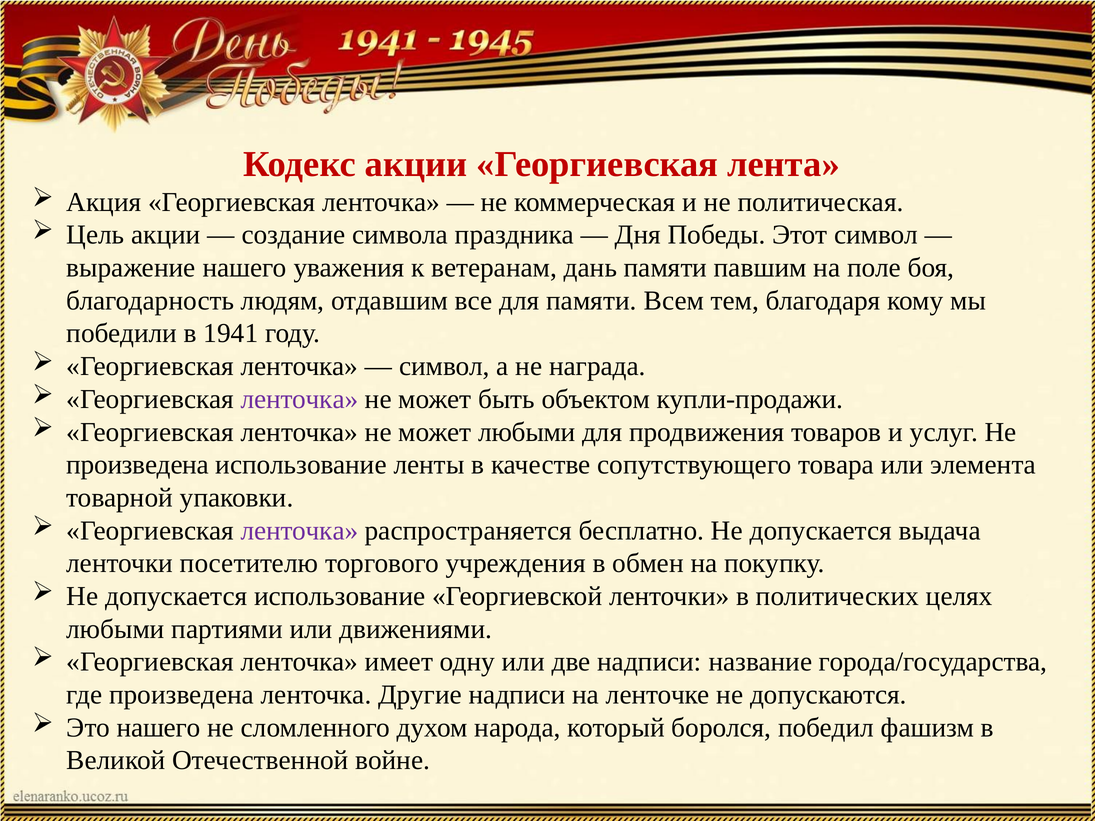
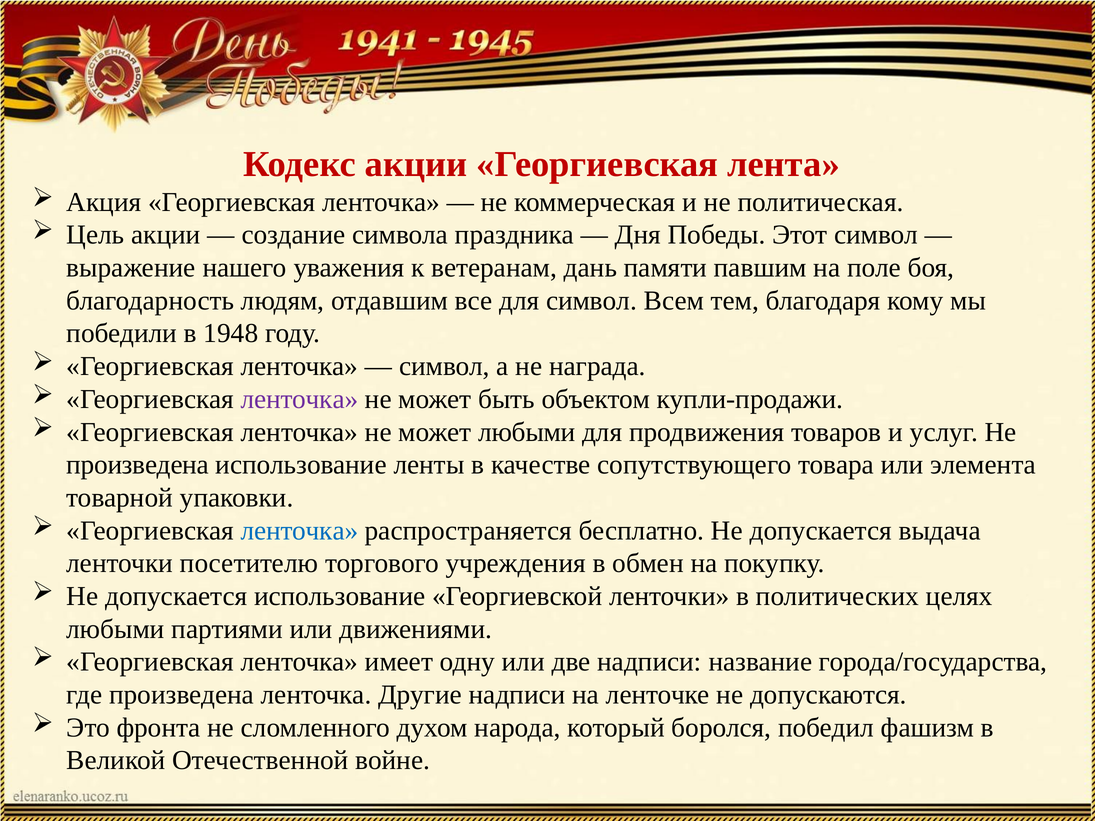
для памяти: памяти -> символ (591, 301)
1941: 1941 -> 1948 (231, 334)
ленточка colour: purple -> blue (299, 531)
Это нашего: нашего -> фронта (159, 728)
